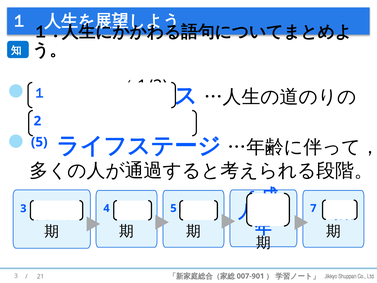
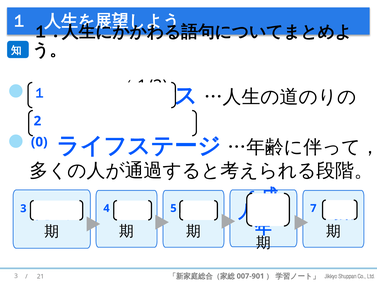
5: 5 -> 0 (39, 142)
